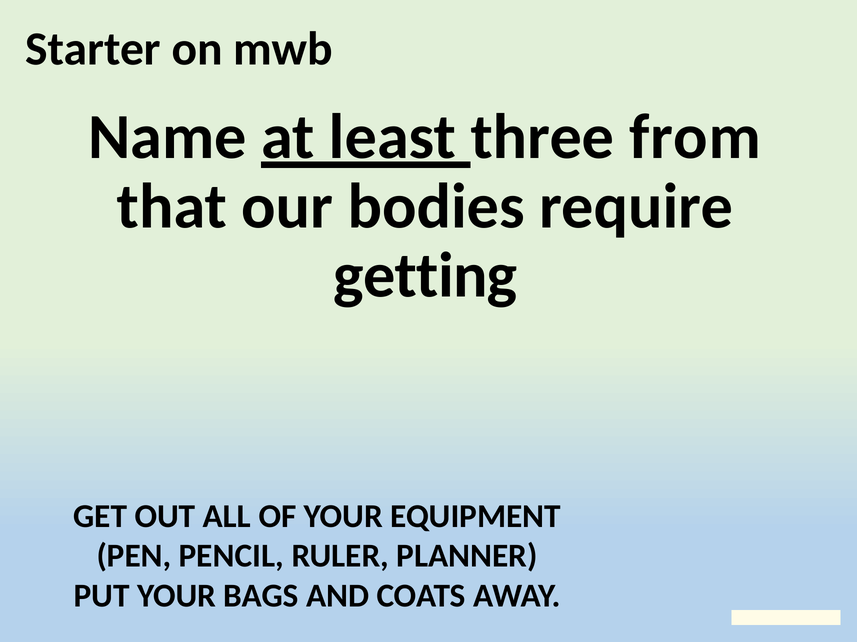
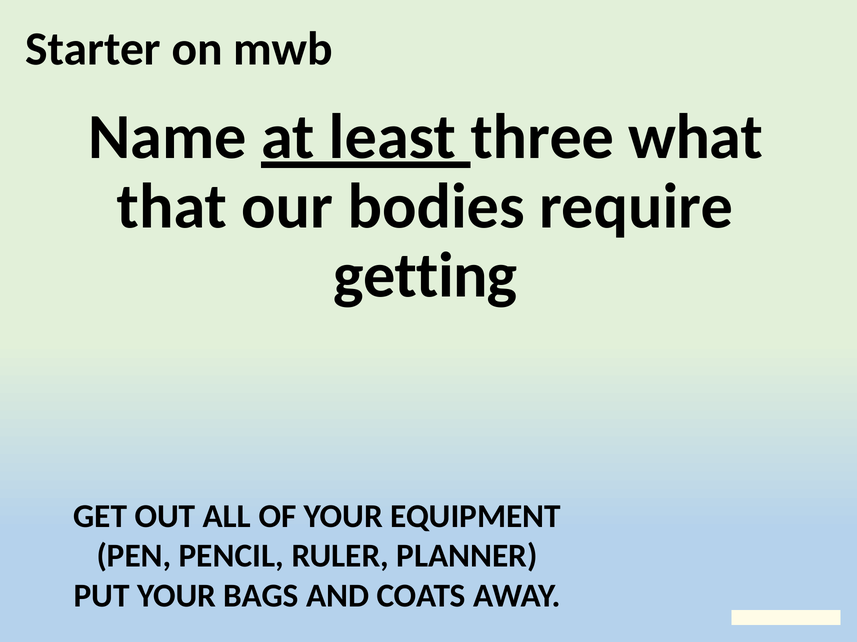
from: from -> what (696, 137)
